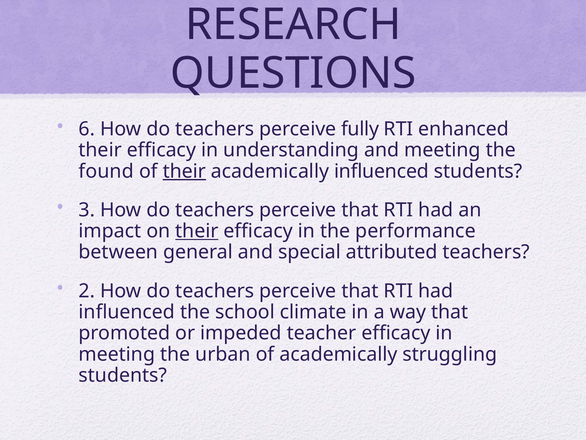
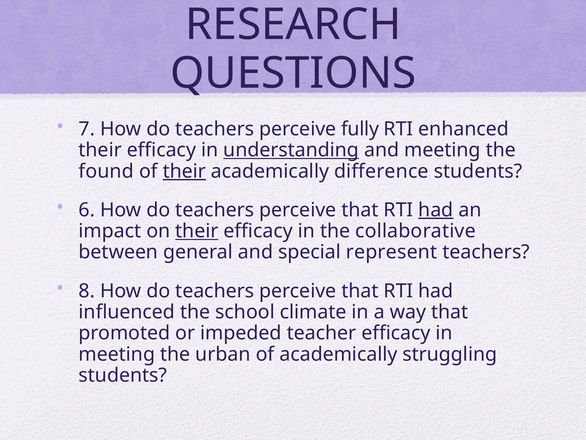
6: 6 -> 7 (87, 129)
understanding underline: none -> present (291, 150)
academically influenced: influenced -> difference (381, 171)
3: 3 -> 6 (87, 210)
had underline: none -> present (436, 210)
performance: performance -> collaborative (415, 231)
attributed: attributed -> represent (392, 252)
2: 2 -> 8 (87, 291)
